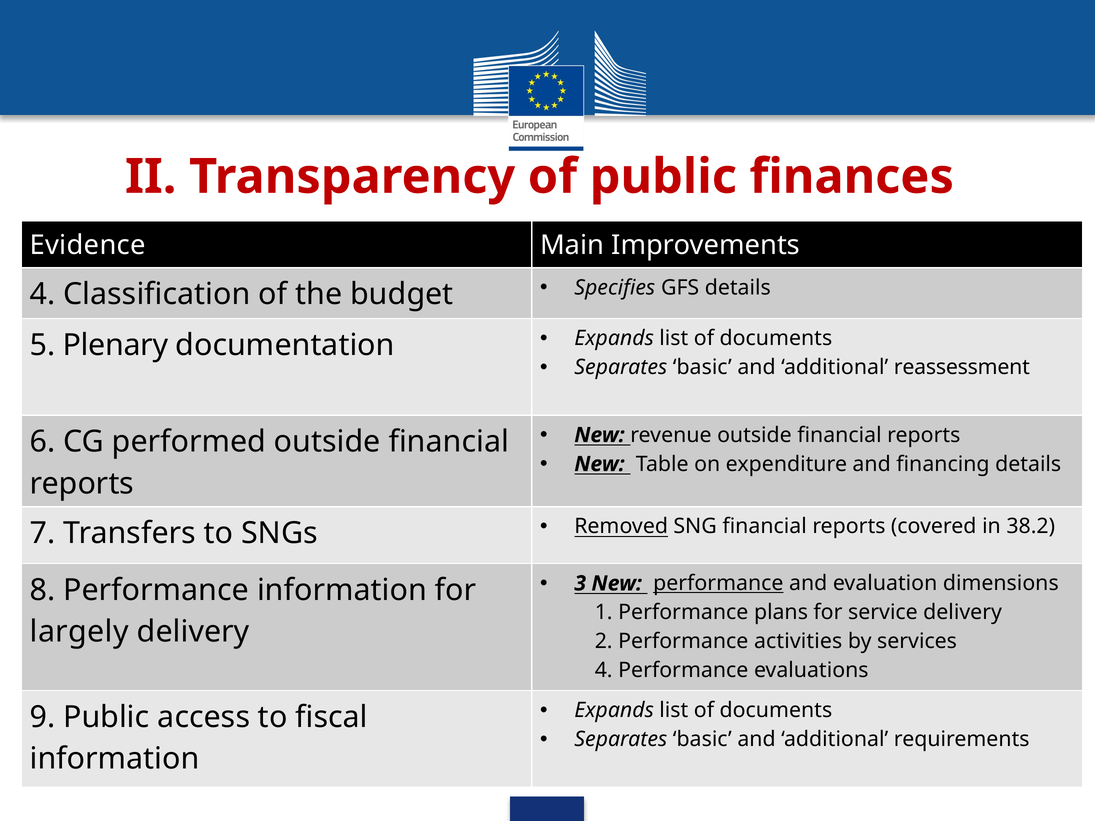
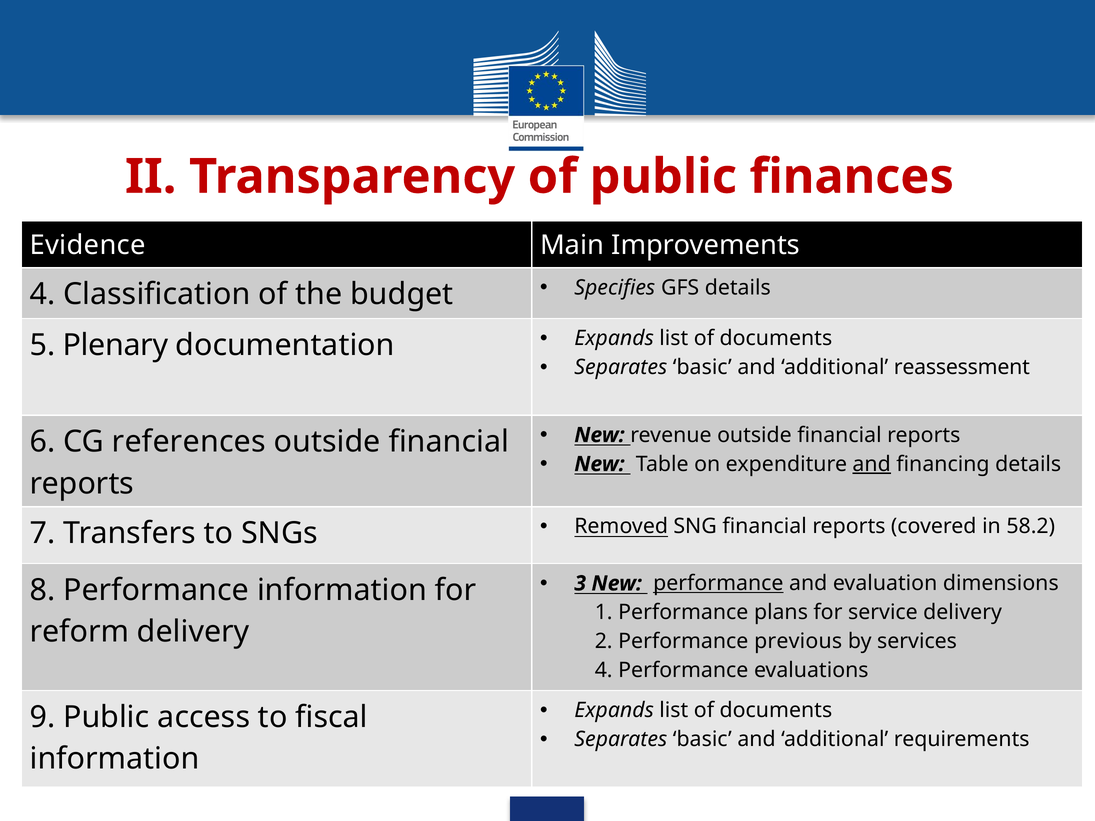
performed: performed -> references (189, 442)
and underline: none -> present (872, 464)
38.2: 38.2 -> 58.2 (1031, 527)
largely: largely -> reform (79, 632)
activities: activities -> previous (798, 642)
